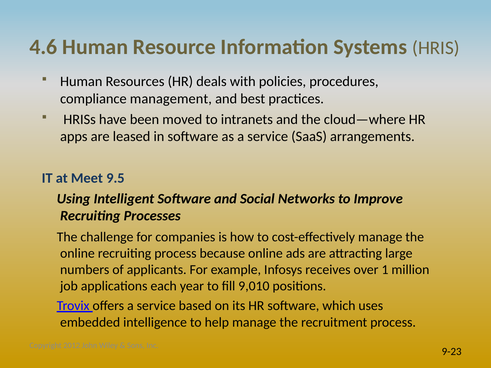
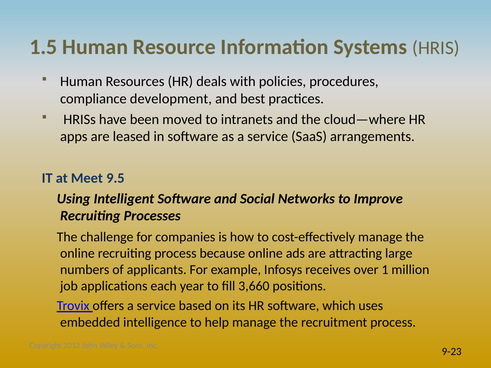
4.6: 4.6 -> 1.5 (43, 47)
management: management -> development (171, 99)
9,010: 9,010 -> 3,660 (254, 286)
